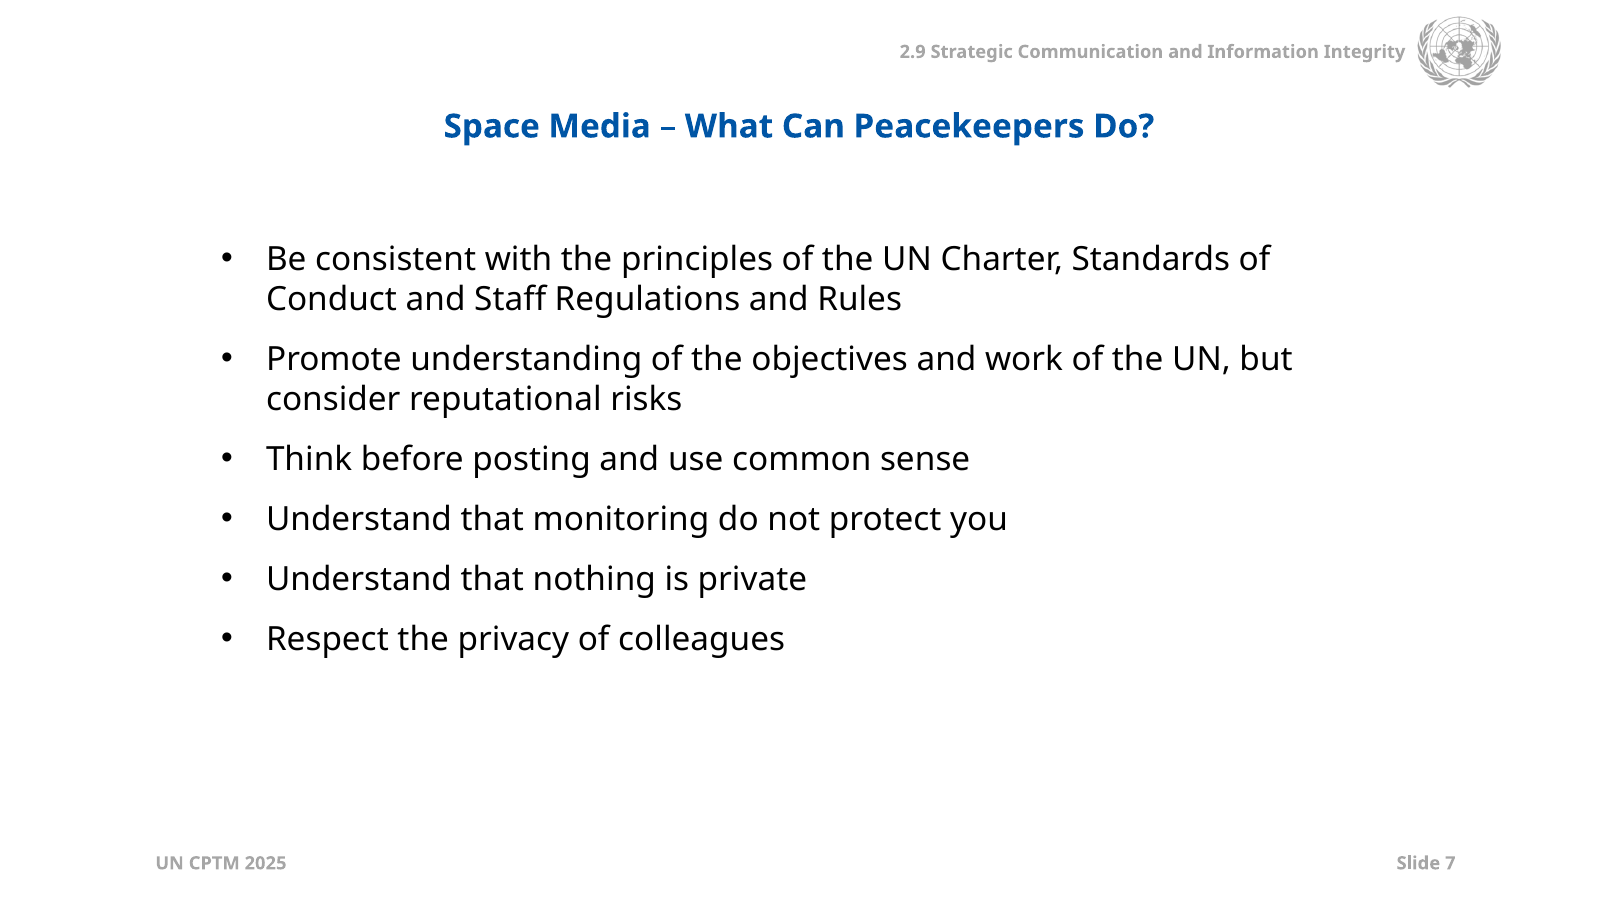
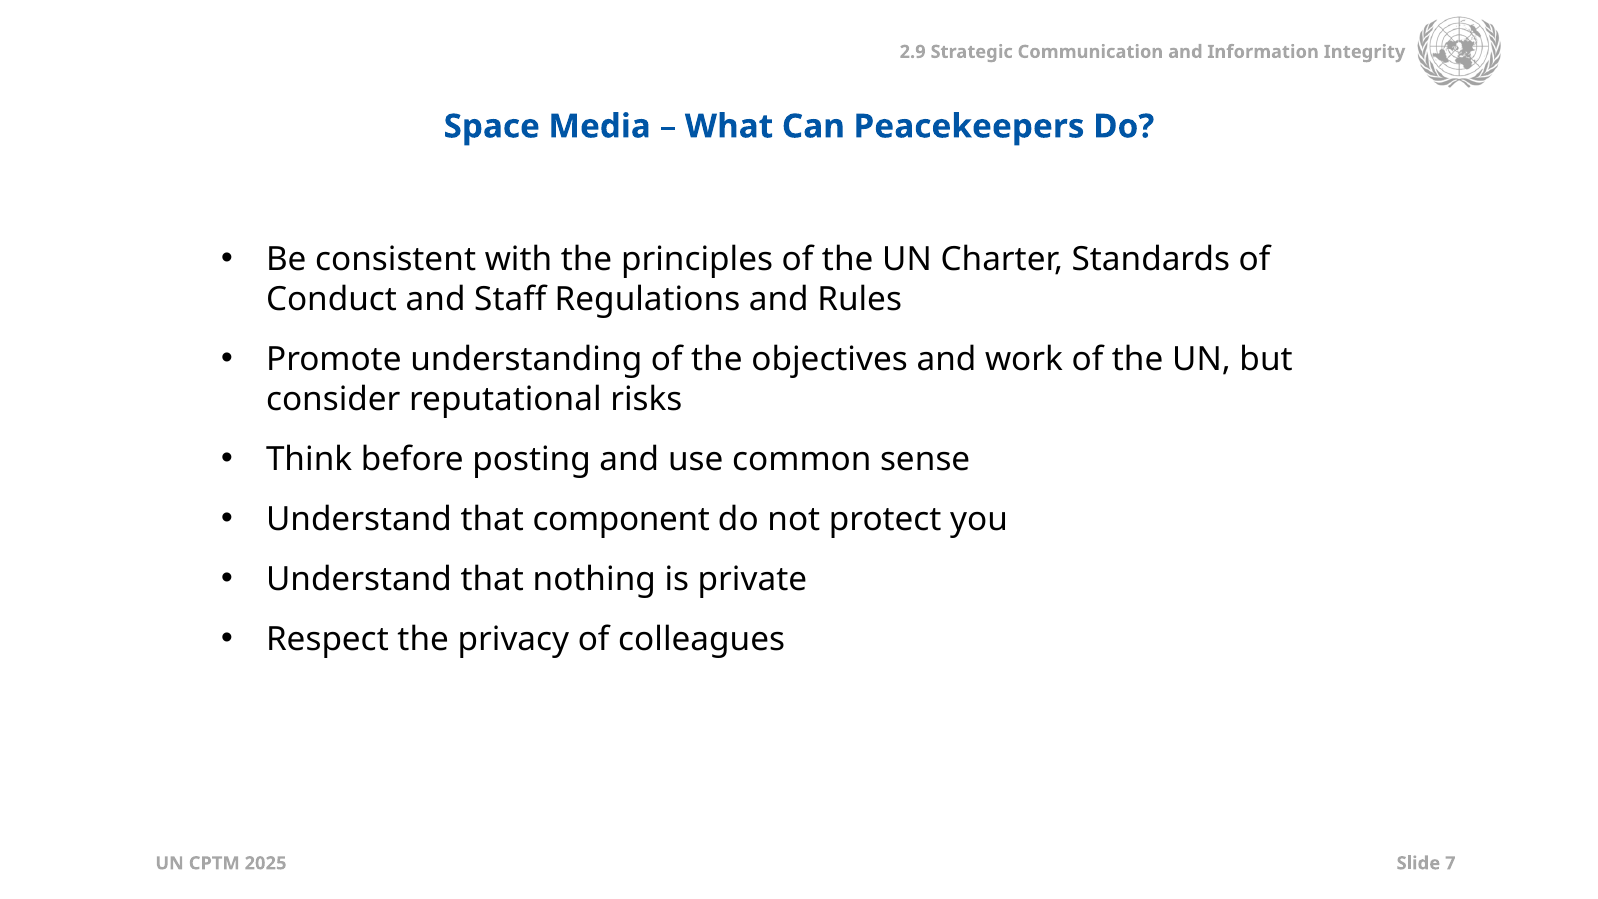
monitoring: monitoring -> component (621, 520)
